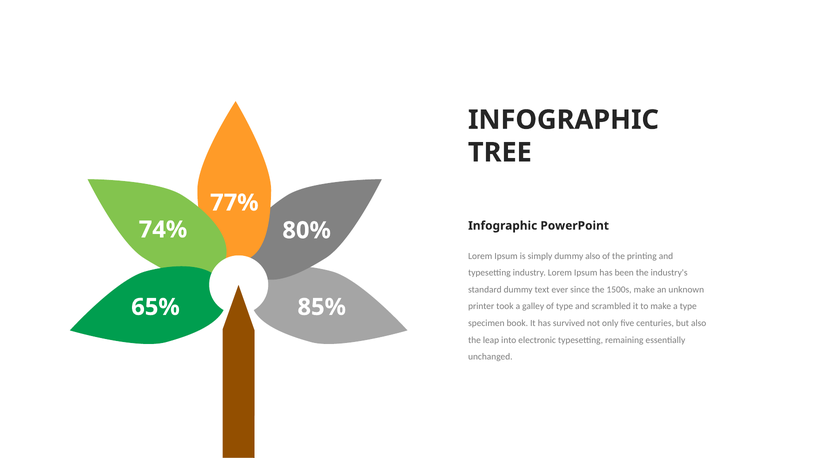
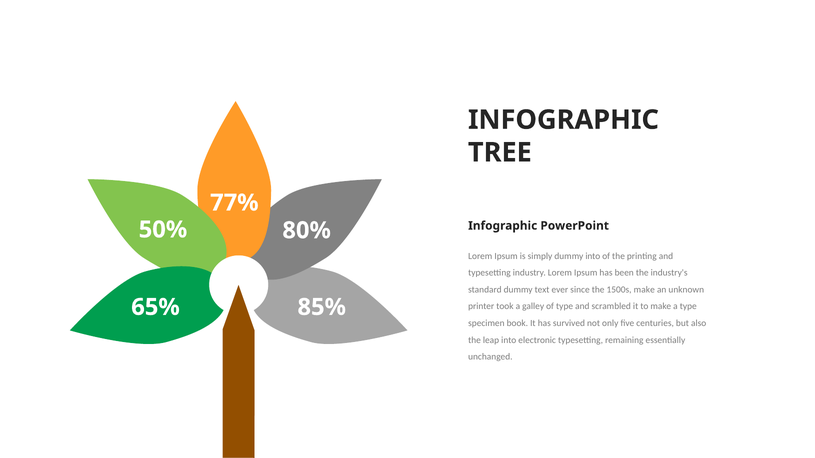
74%: 74% -> 50% (163, 230)
dummy also: also -> into (593, 256)
